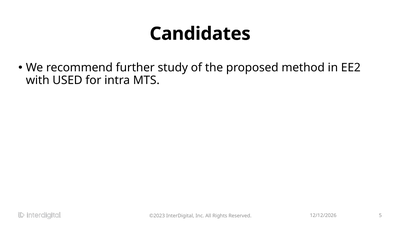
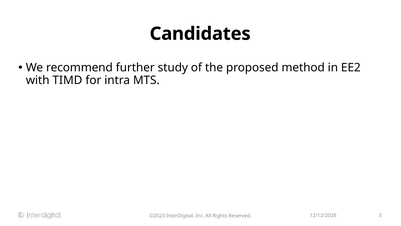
USED: USED -> TIMD (67, 80)
